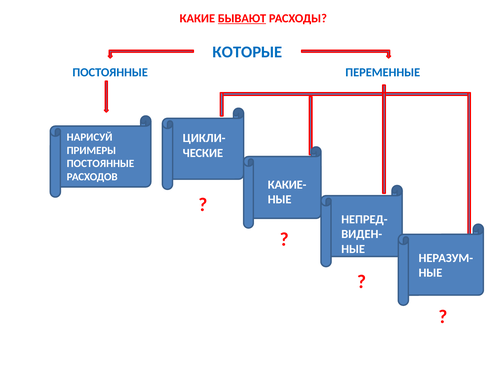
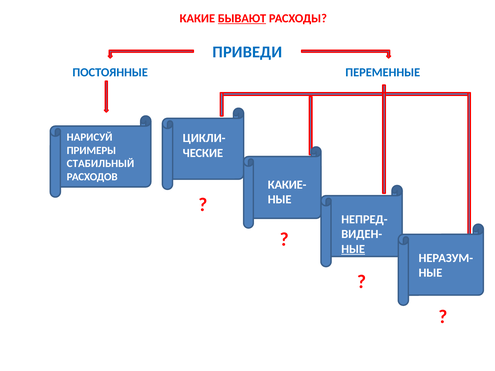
КОТОРЫЕ: КОТОРЫЕ -> ПРИВЕДИ (247, 52)
ПОСТОЯННЫЕ: ПОСТОЯННЫЕ -> СТАБИЛЬНЫЙ (100, 164)
НЫЕ underline: none -> present (353, 249)
